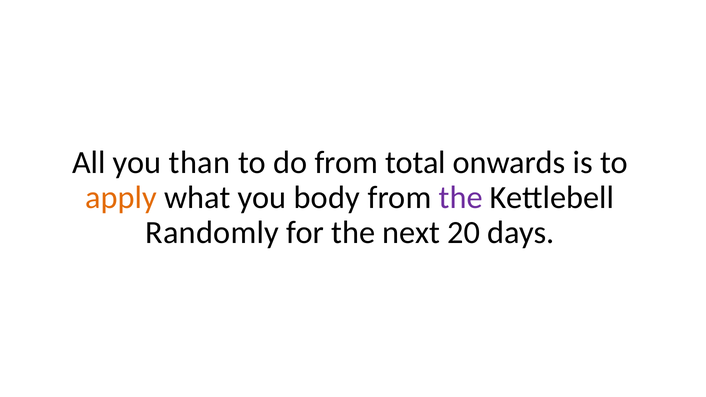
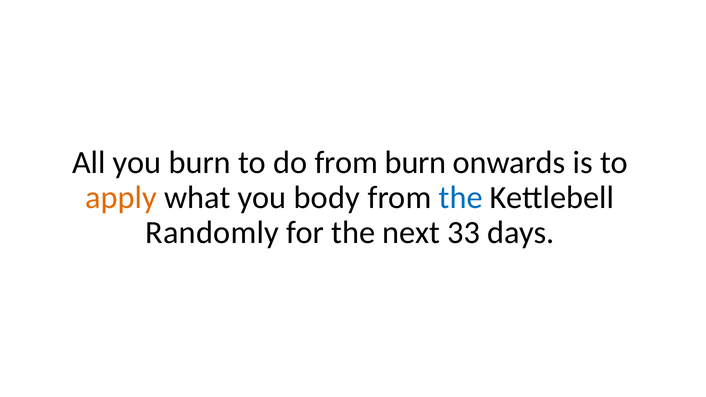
you than: than -> burn (200, 163)
from total: total -> burn (416, 163)
the colour: purple -> blue (461, 198)
20: 20 -> 33 (464, 233)
